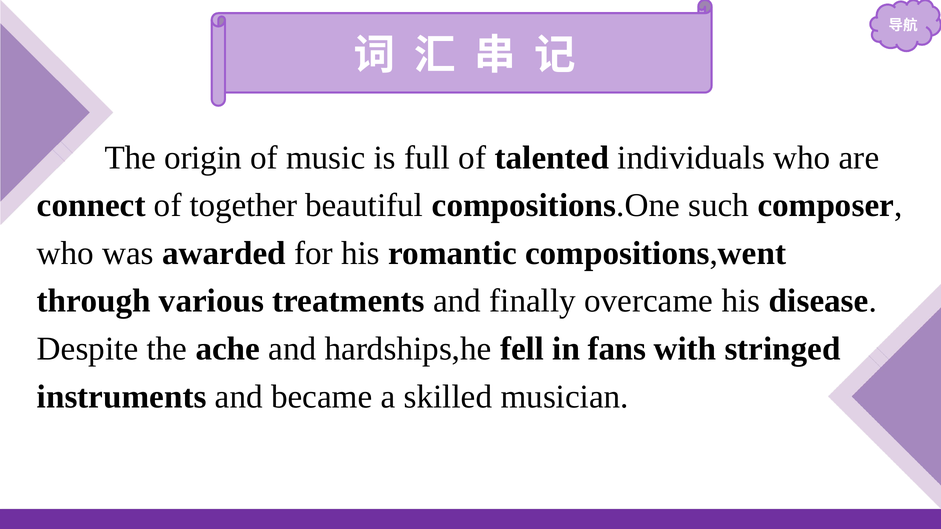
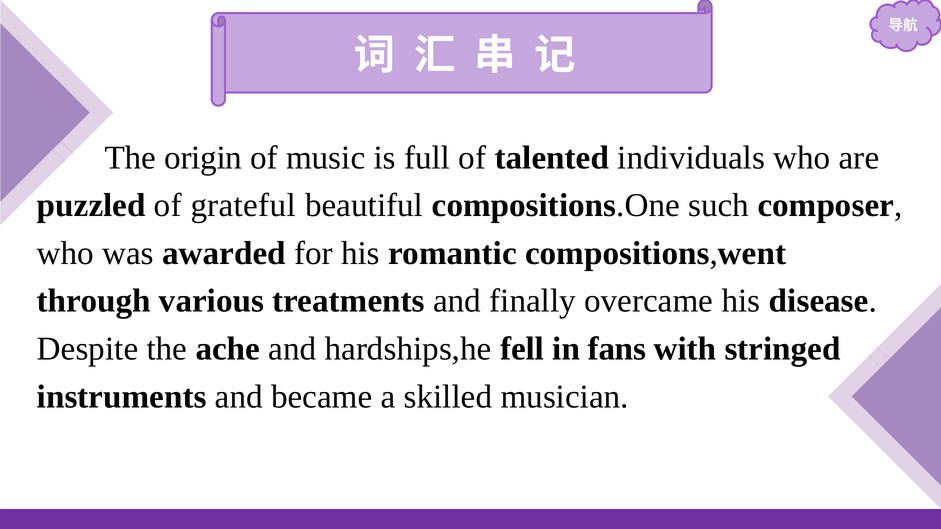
connect: connect -> puzzled (91, 206)
together: together -> grateful (243, 206)
